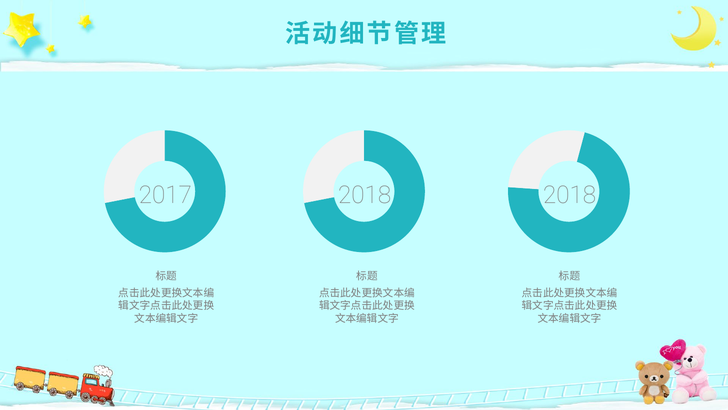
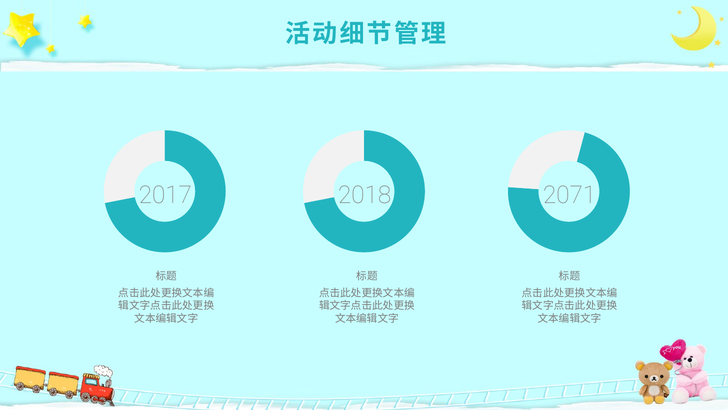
2018 2018: 2018 -> 2071 (570, 195)
